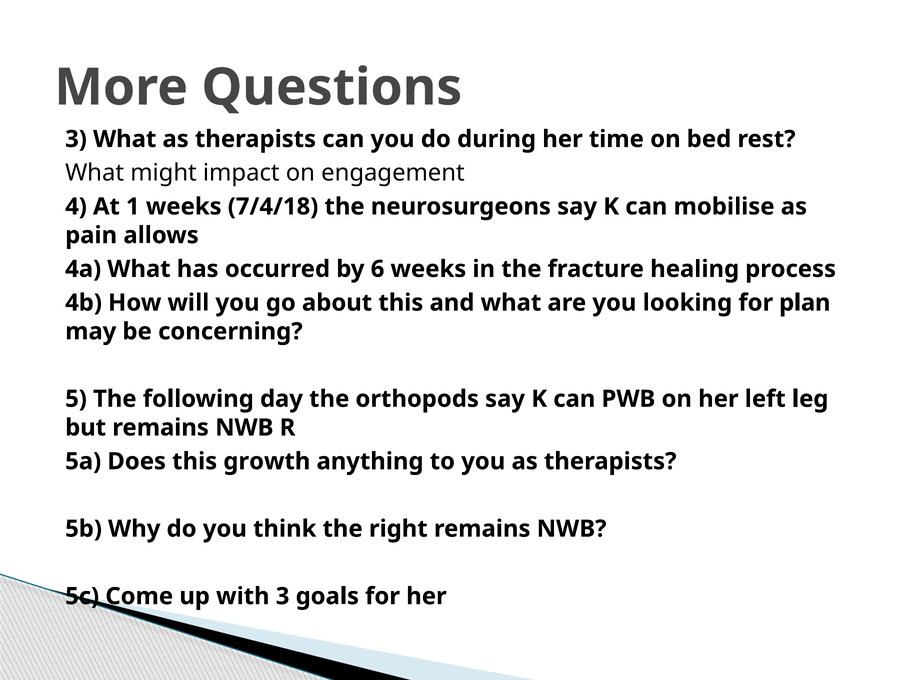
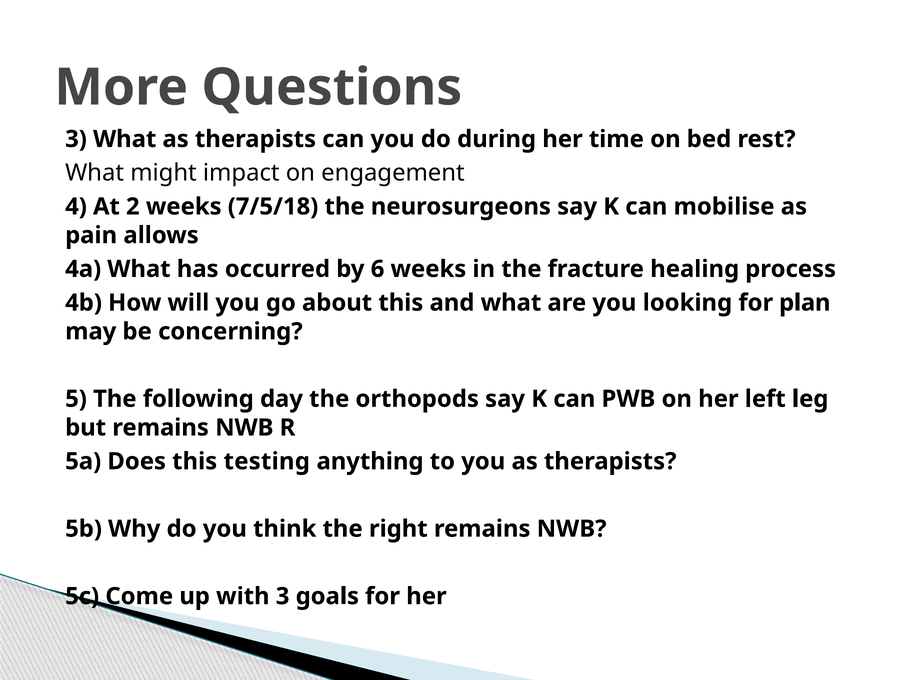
1: 1 -> 2 (133, 207)
7/4/18: 7/4/18 -> 7/5/18 (273, 207)
growth: growth -> testing (267, 462)
